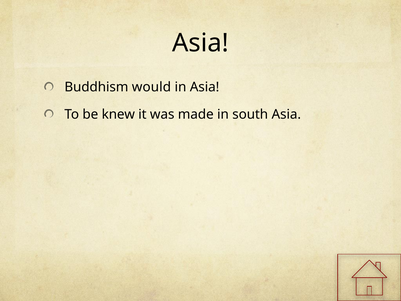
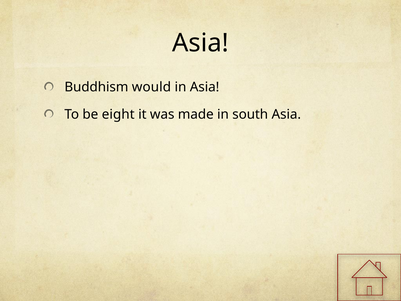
knew: knew -> eight (118, 114)
